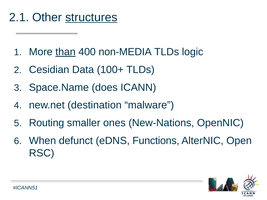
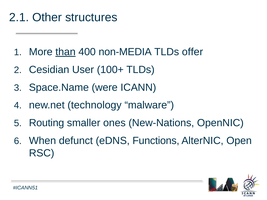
structures underline: present -> none (91, 17)
logic: logic -> offer (192, 52)
Data: Data -> User (83, 70)
does: does -> were (105, 88)
destination: destination -> technology (95, 105)
